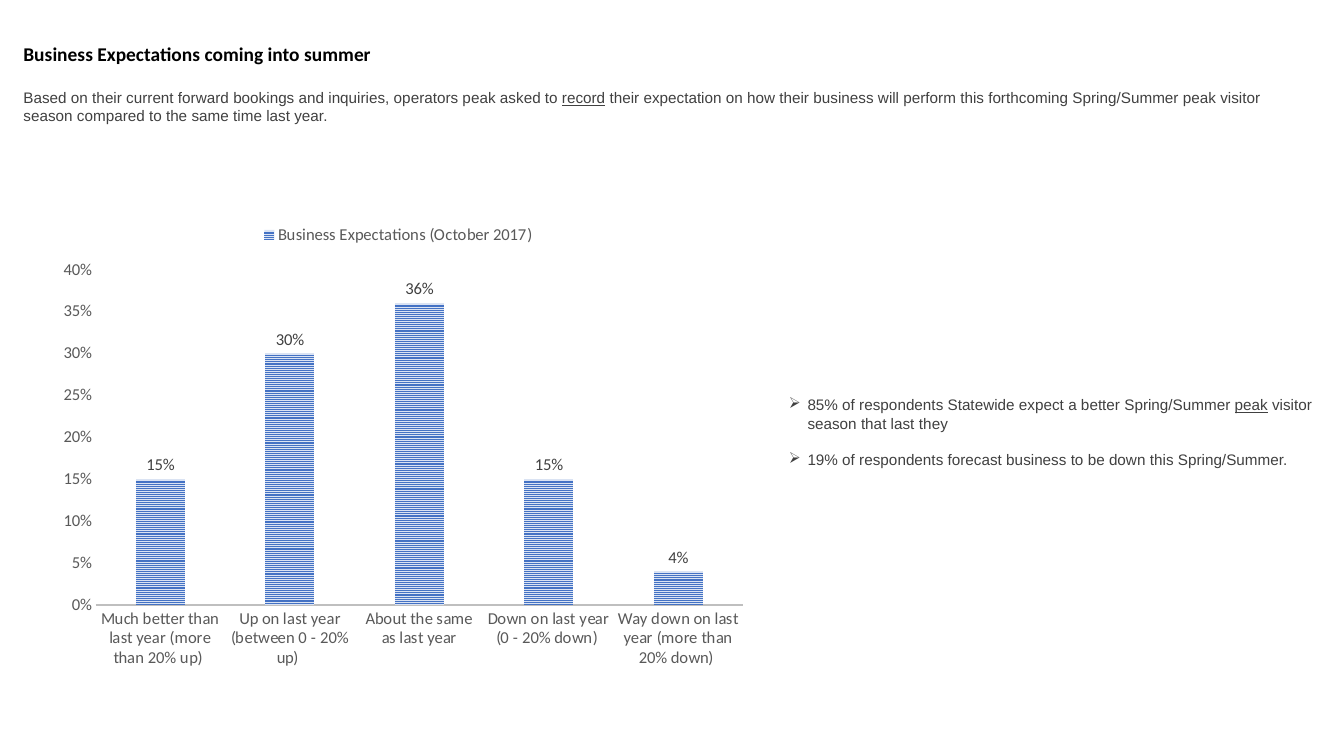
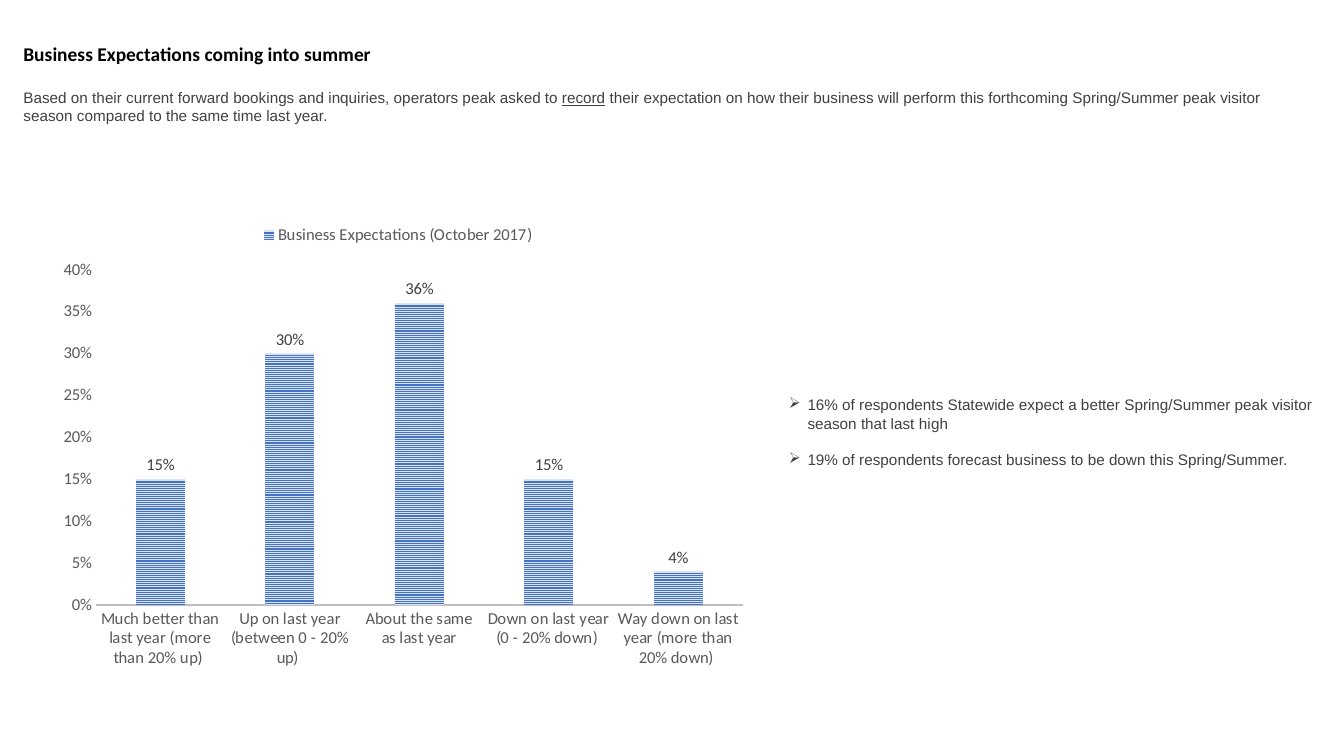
85%: 85% -> 16% (823, 406)
peak underline: present -> none (1251, 406)
they: they -> high (933, 424)
